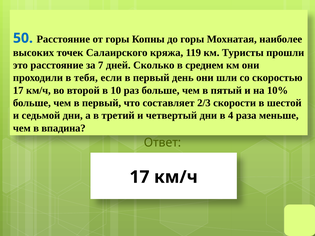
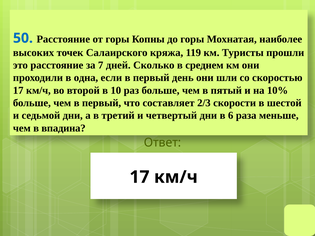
тебя: тебя -> одна (86, 78)
4: 4 -> 6 (231, 116)
